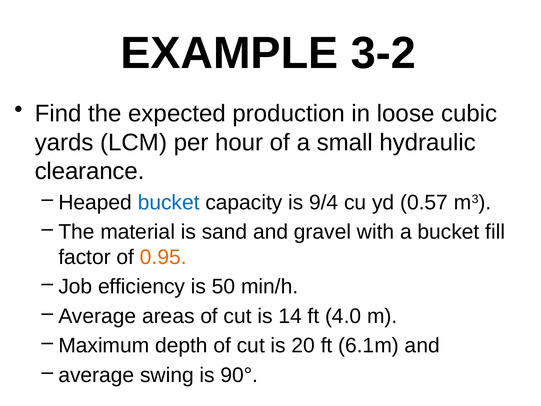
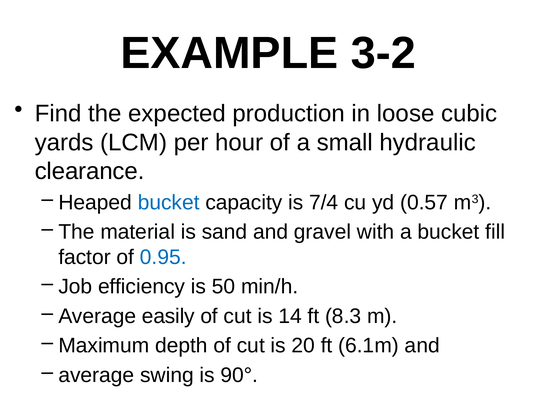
9/4: 9/4 -> 7/4 (324, 202)
0.95 colour: orange -> blue (163, 257)
areas: areas -> easily (168, 316)
4.0: 4.0 -> 8.3 (343, 316)
